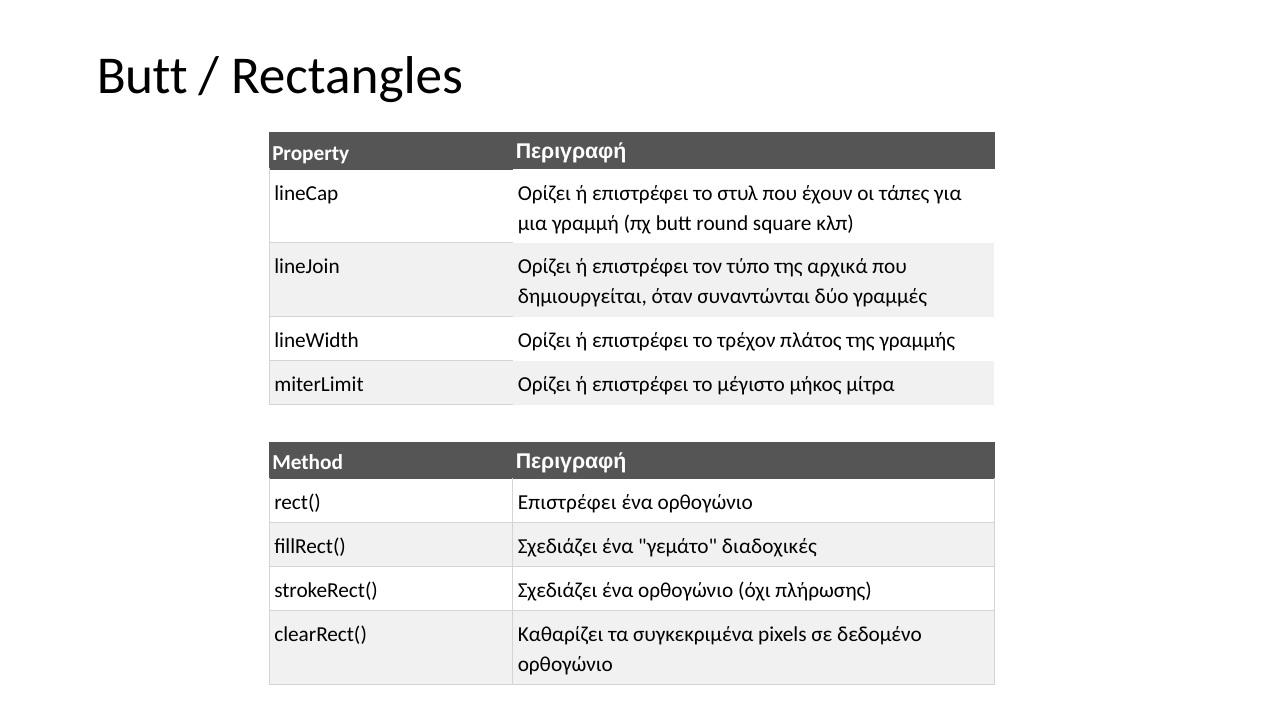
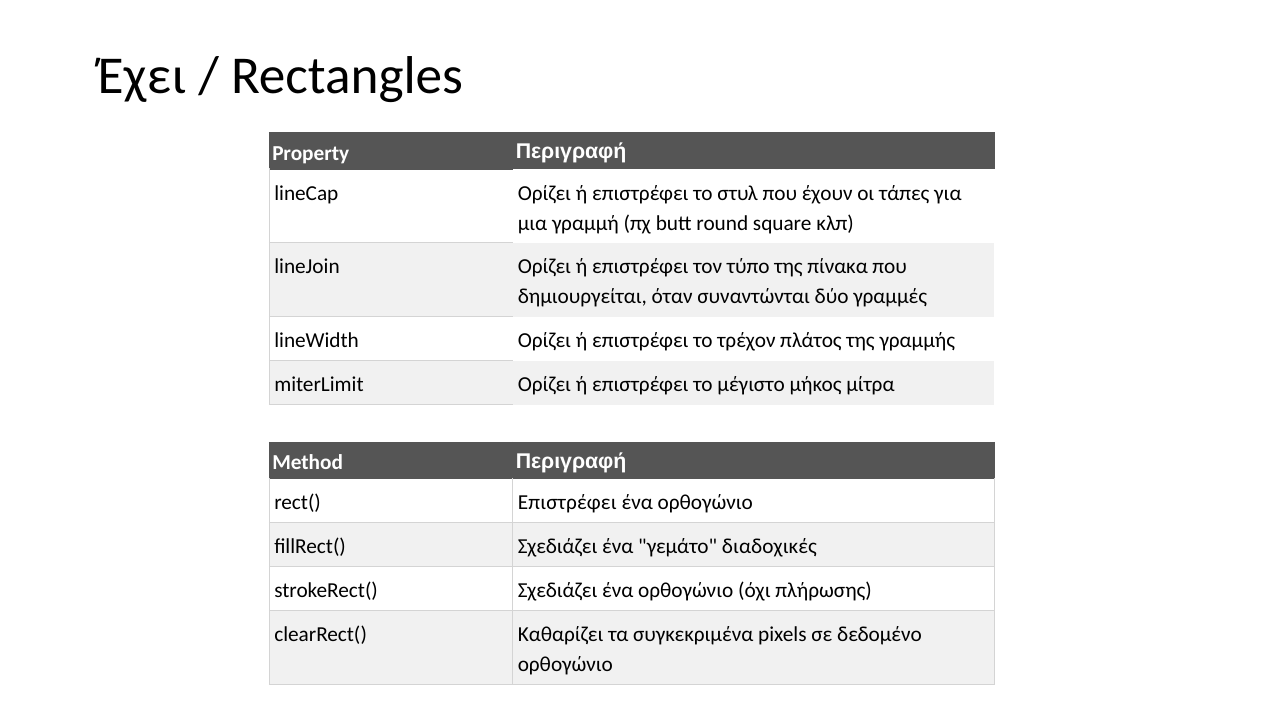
Butt: Butt -> Έχει (142, 76)
αρχικά: αρχικά -> πίνακα (838, 267)
